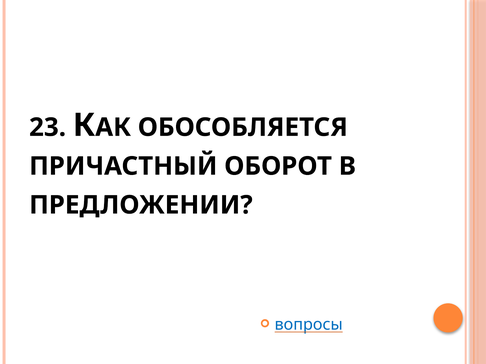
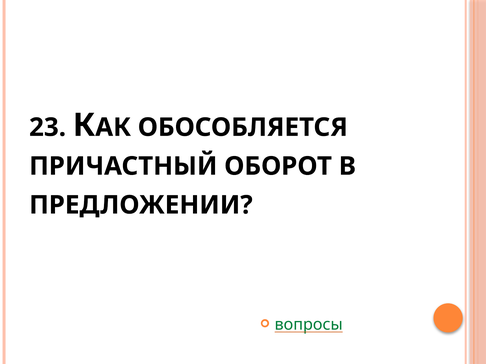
вопросы colour: blue -> green (309, 325)
